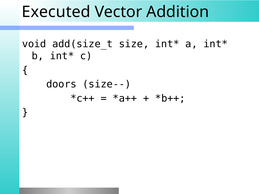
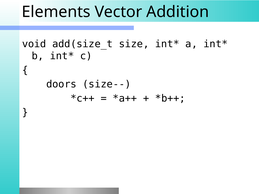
Executed: Executed -> Elements (56, 12)
